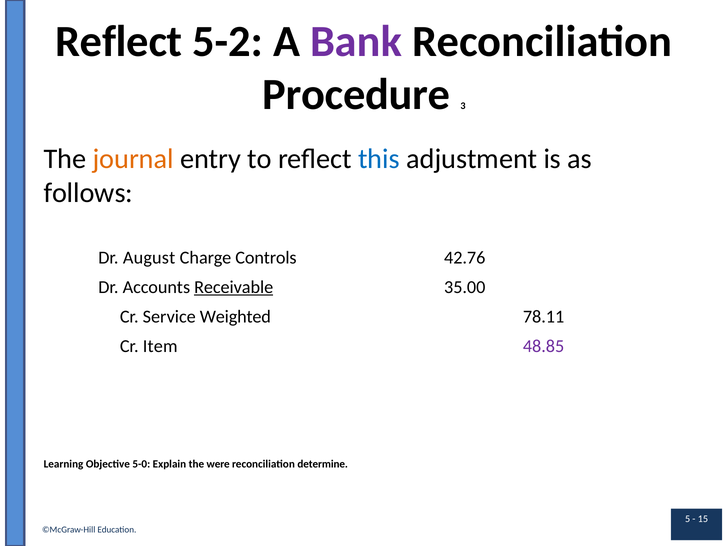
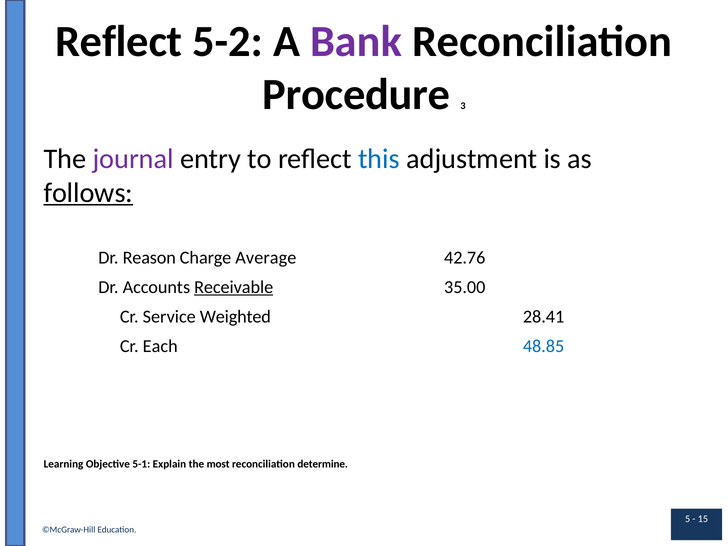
journal colour: orange -> purple (133, 159)
follows underline: none -> present (88, 193)
August: August -> Reason (149, 258)
Controls: Controls -> Average (266, 258)
78.11: 78.11 -> 28.41 (544, 317)
Item: Item -> Each (160, 346)
48.85 colour: purple -> blue (544, 346)
5-0: 5-0 -> 5-1 (141, 464)
were: were -> most (218, 464)
